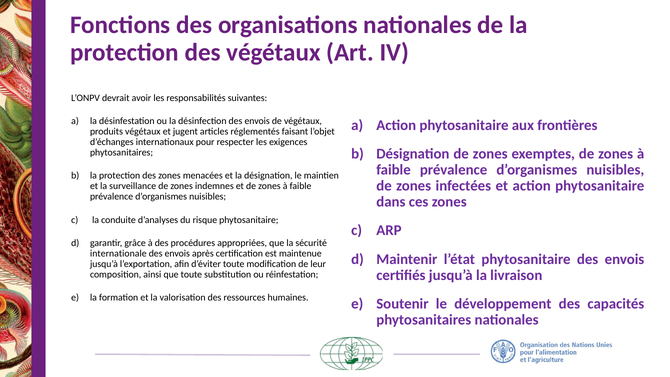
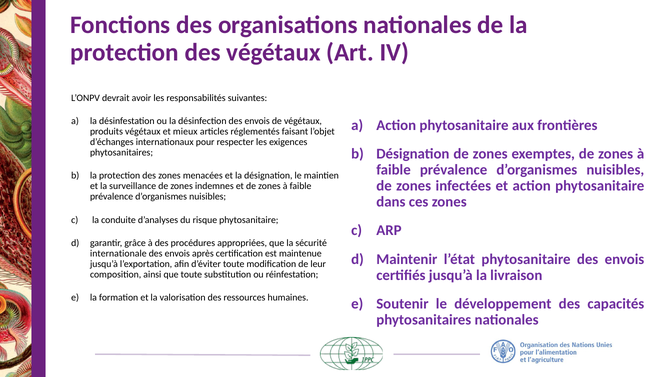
jugent: jugent -> mieux (185, 132)
